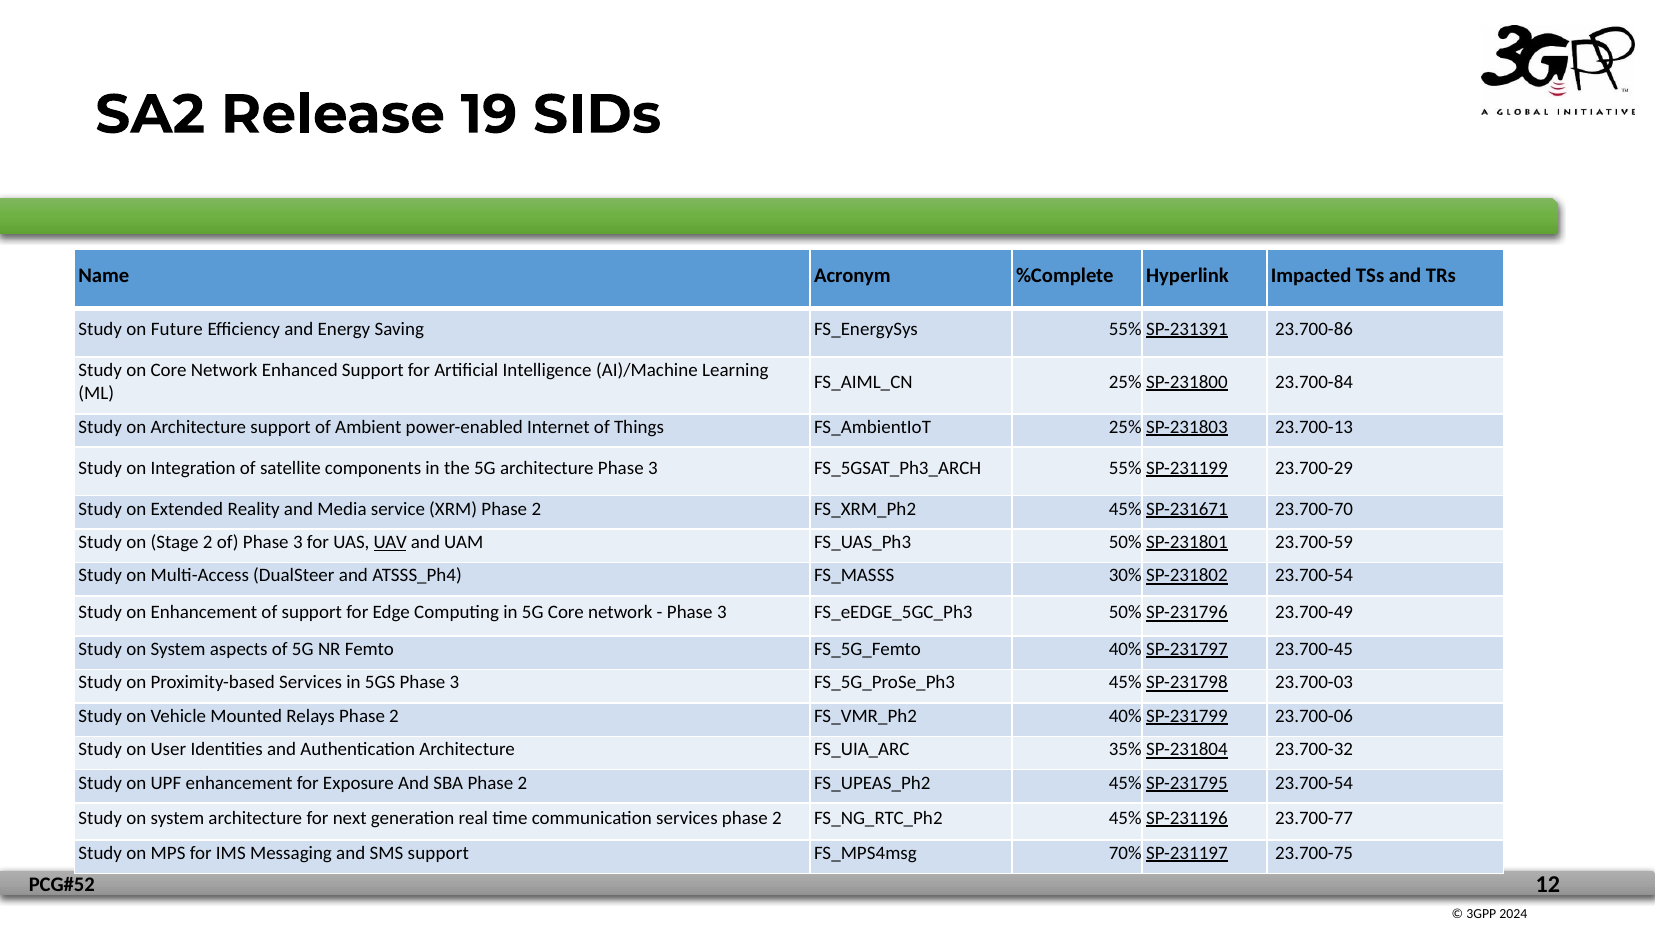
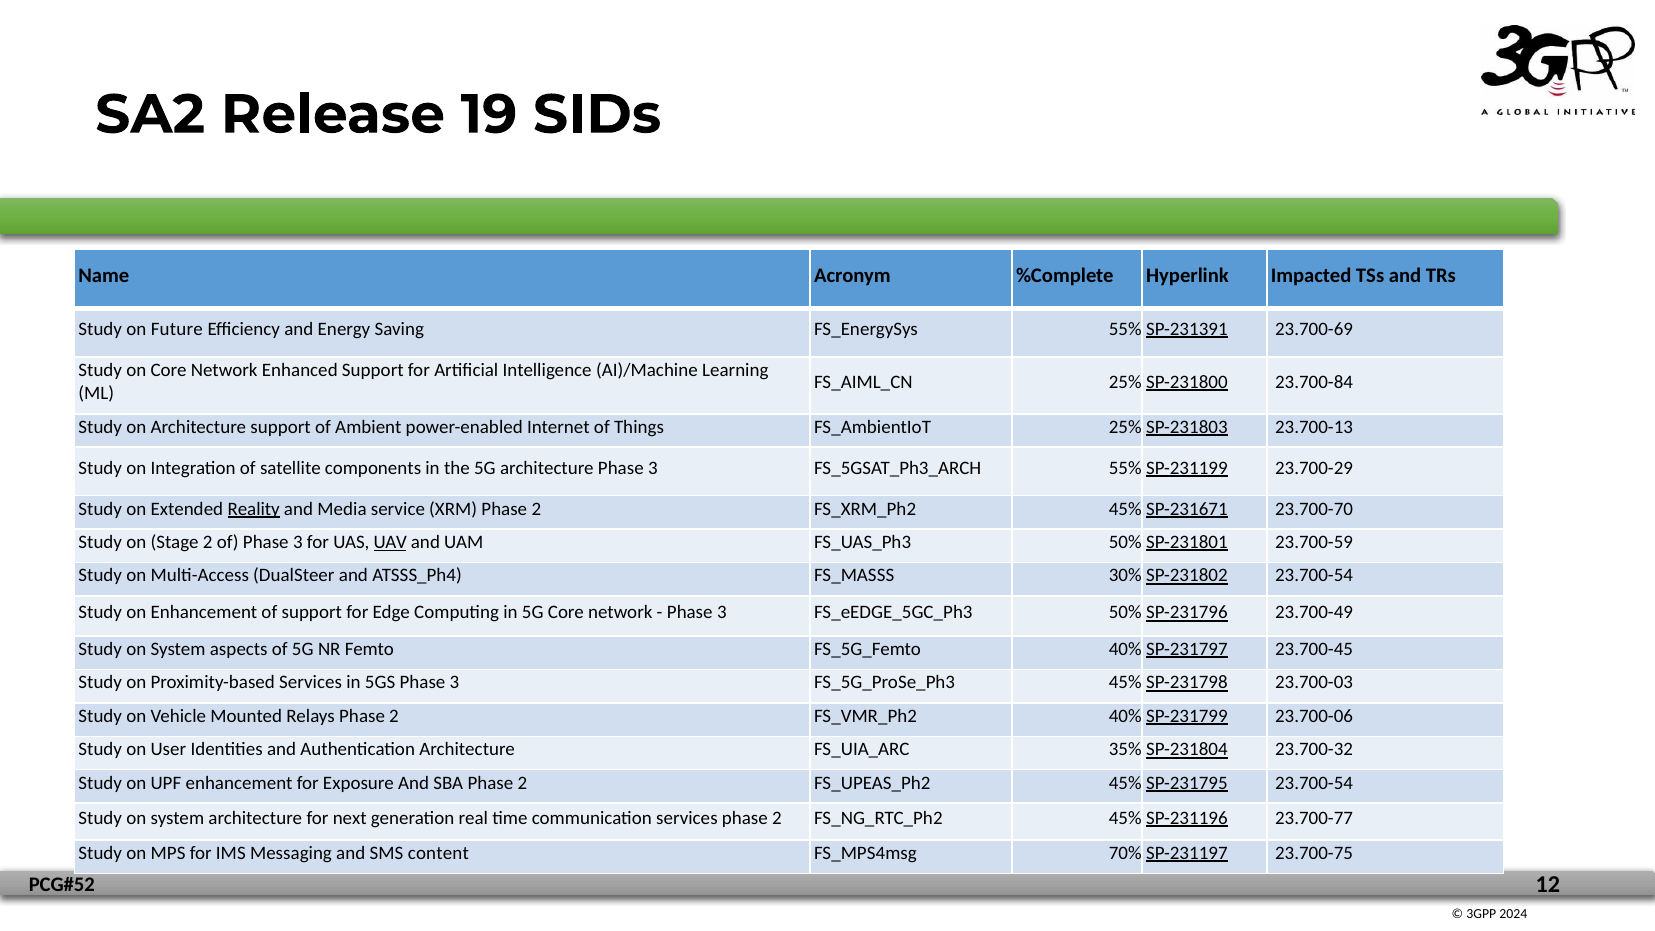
23.700-86: 23.700-86 -> 23.700-69 (1314, 329)
Reality underline: none -> present (254, 509)
SMS support: support -> content (438, 853)
